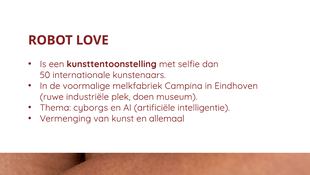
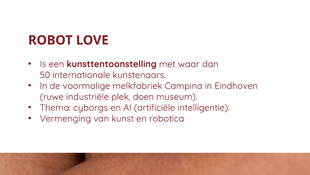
selfie: selfie -> waar (189, 64)
allemaal: allemaal -> robotica (167, 118)
